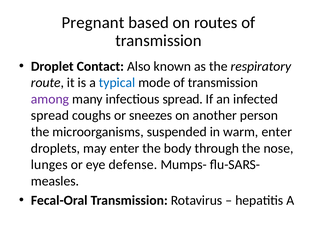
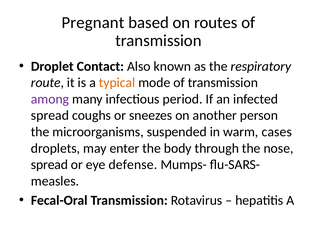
typical colour: blue -> orange (117, 83)
infectious spread: spread -> period (183, 99)
warm enter: enter -> cases (277, 132)
lunges: lunges -> spread (49, 165)
